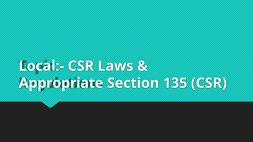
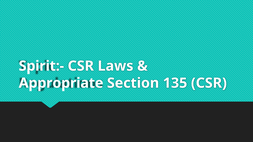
Local:-: Local:- -> Spirit:- (41, 66)
